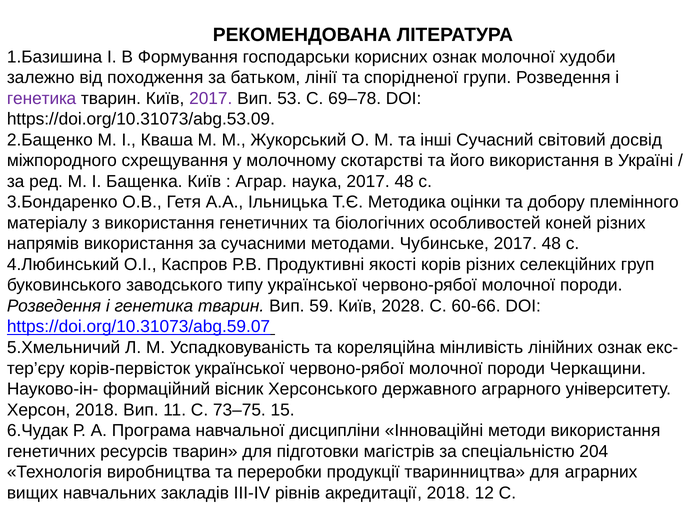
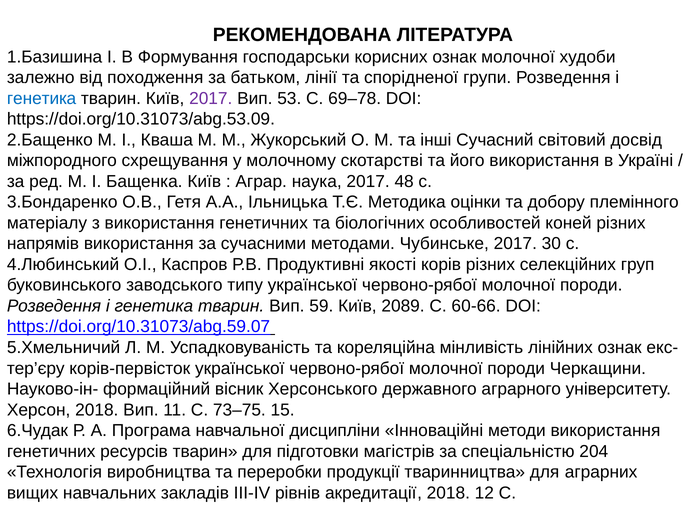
генетика colour: purple -> blue (42, 98)
Чубинське 2017 48: 48 -> 30 (551, 244)
2028: 2028 -> 2089 (403, 306)
